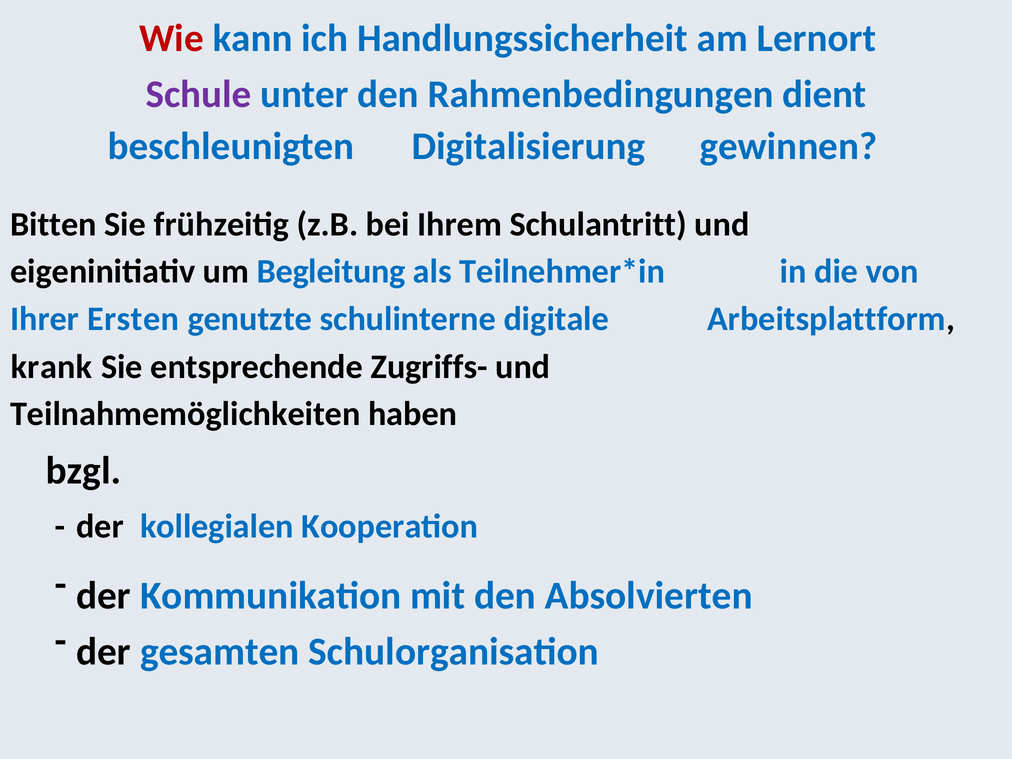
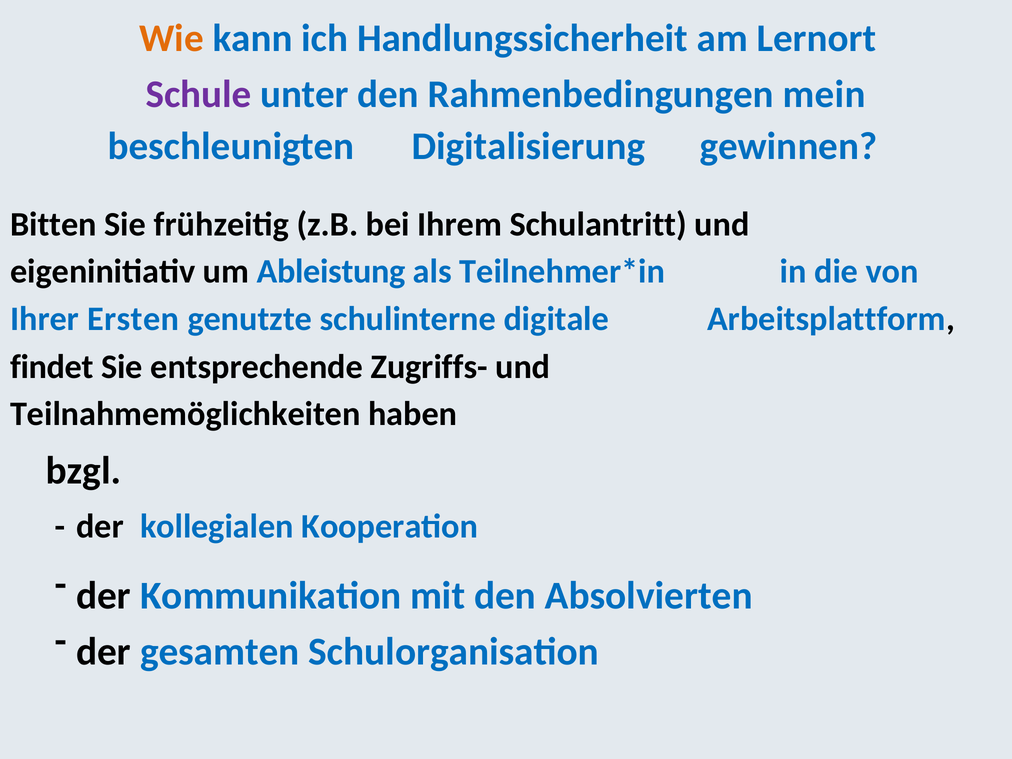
Wie colour: red -> orange (171, 38)
dient: dient -> mein (824, 94)
Begleitung: Begleitung -> Ableistung (331, 272)
krank: krank -> findet (52, 367)
